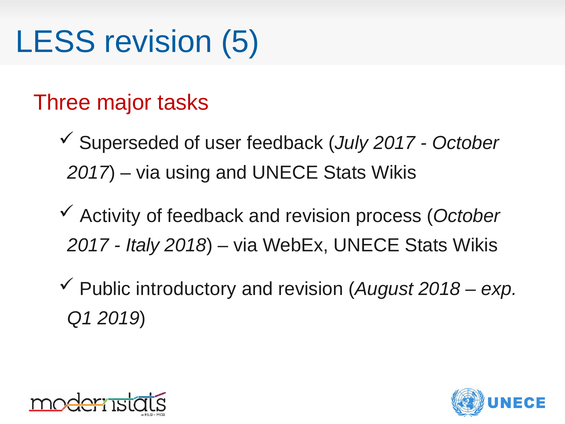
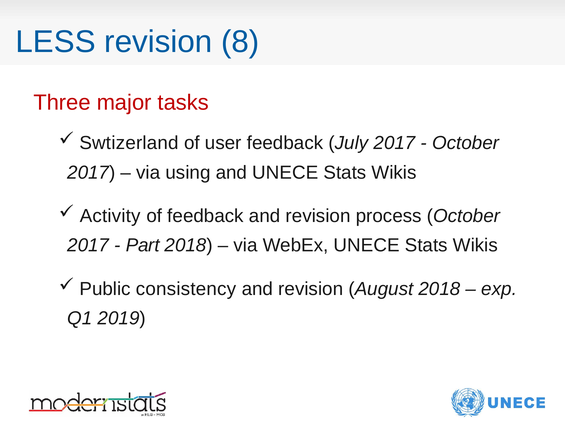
5: 5 -> 8 (240, 42)
Superseded: Superseded -> Swtizerland (129, 143)
Italy: Italy -> Part (143, 245)
introductory: introductory -> consistency (186, 289)
